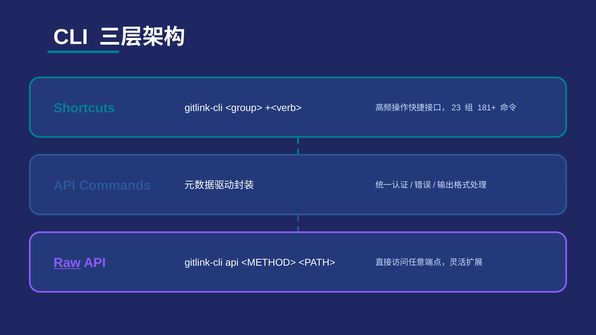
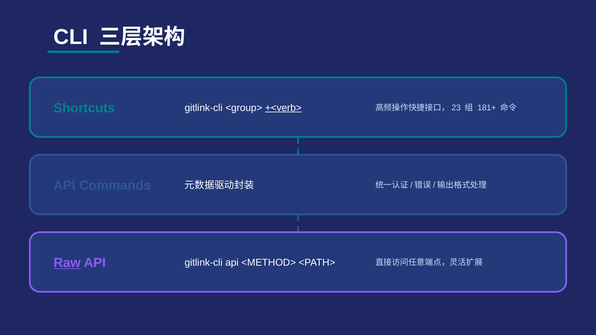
+<verb> underline: none -> present (283, 108)
